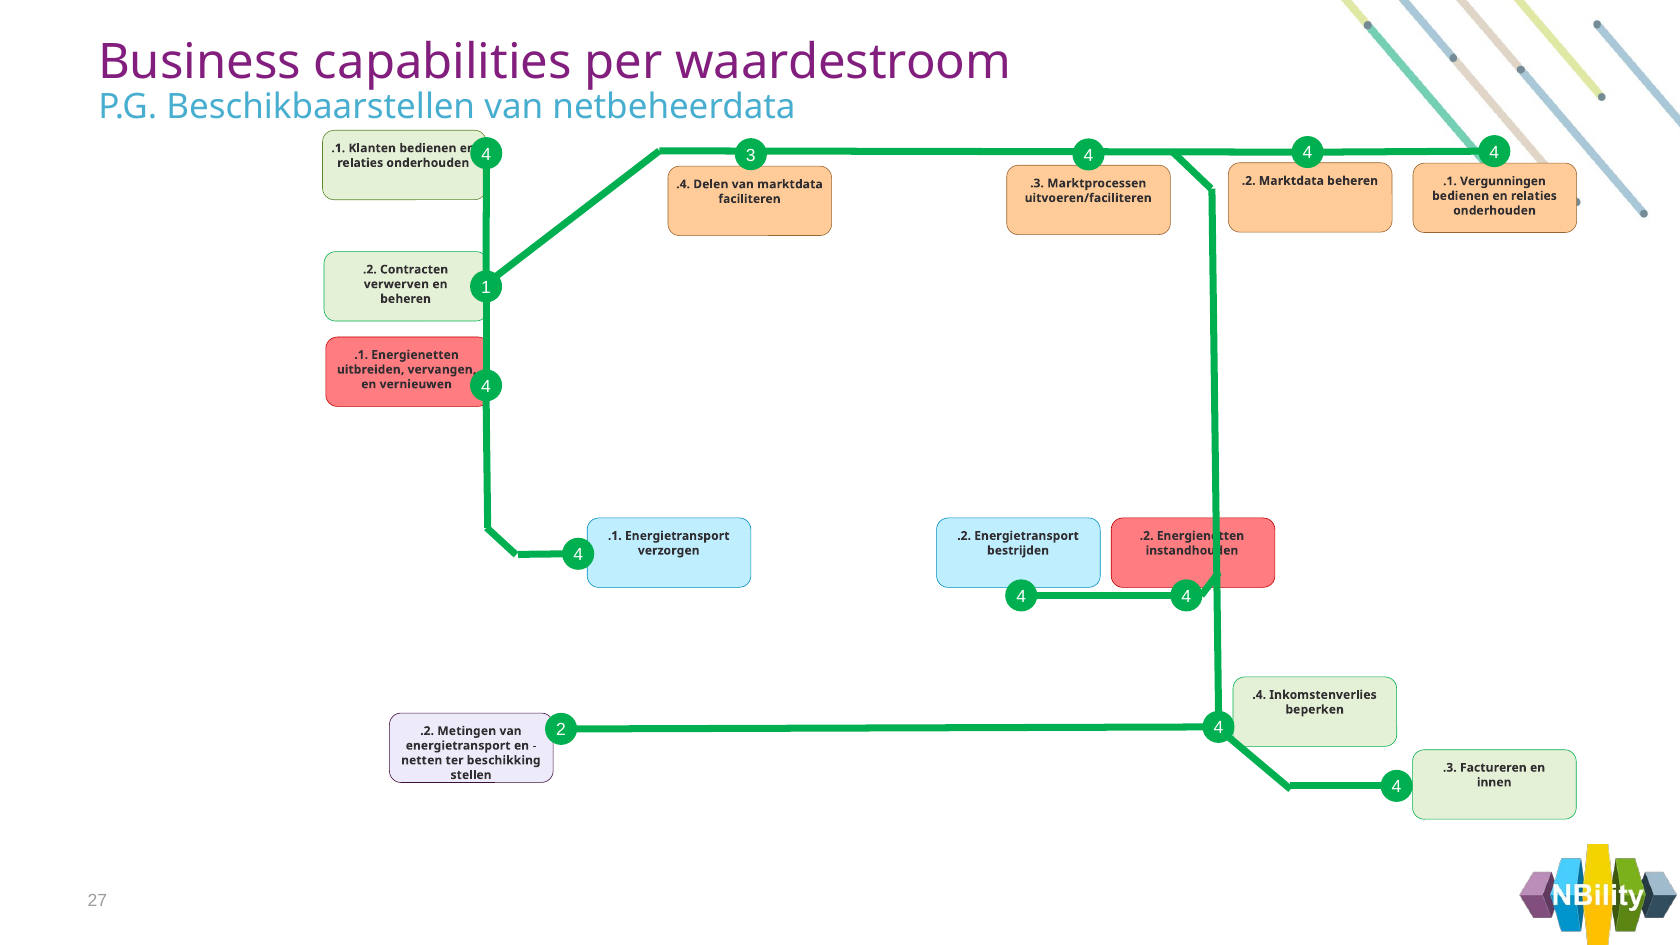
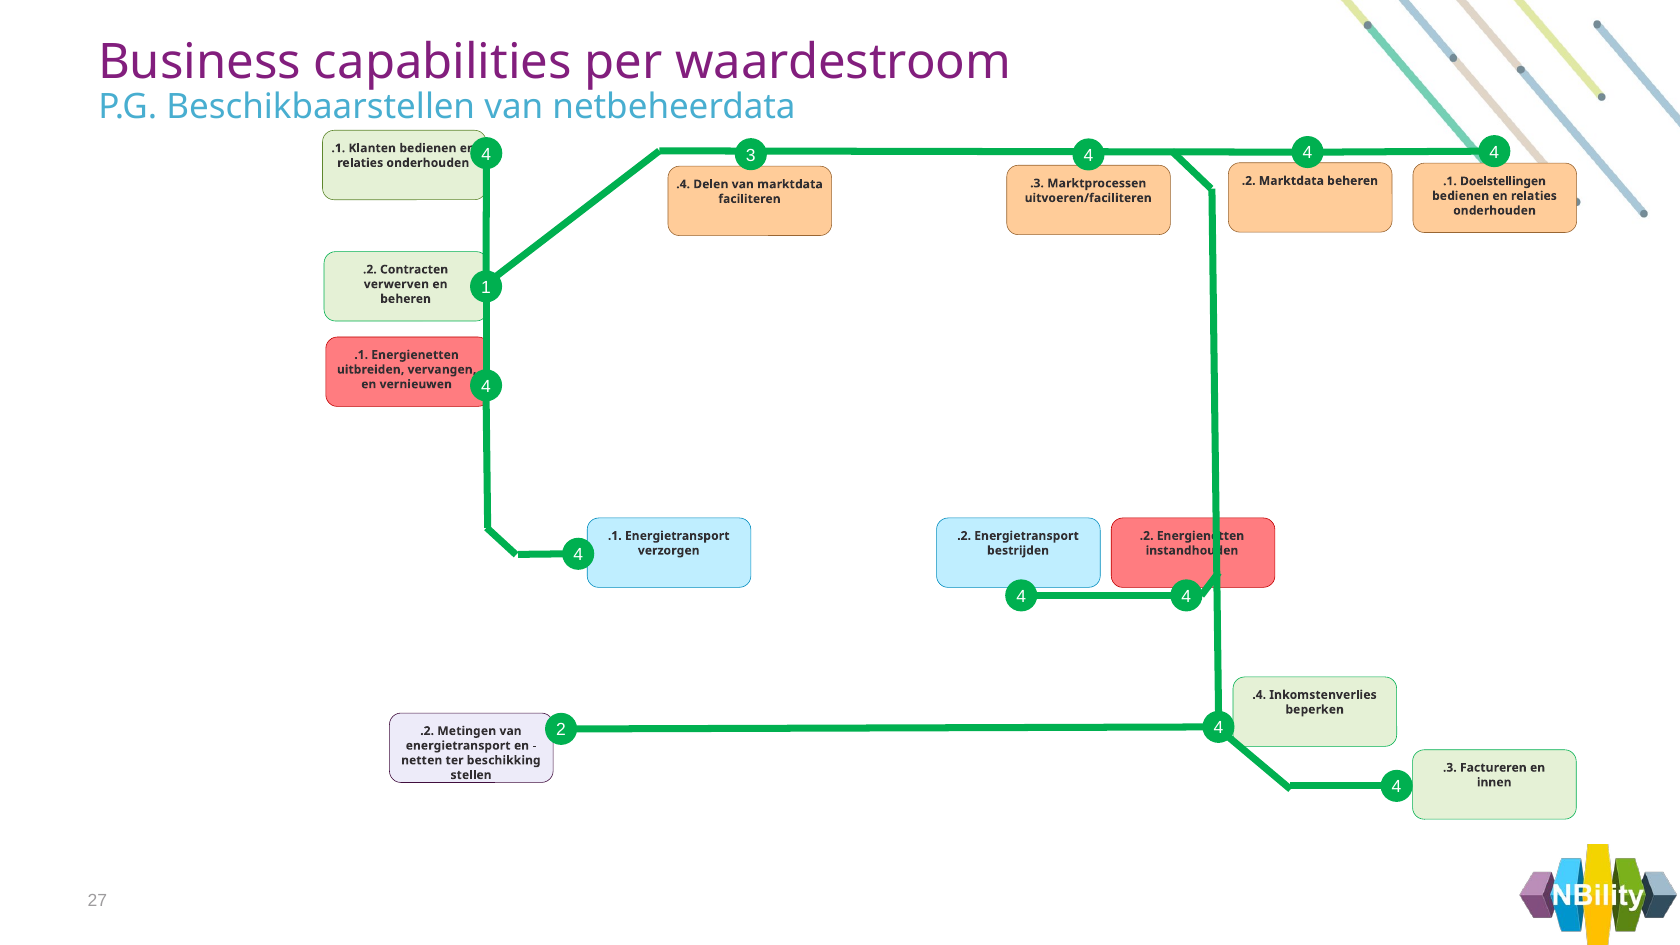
Vergunningen: Vergunningen -> Doelstellingen (1503, 181)
